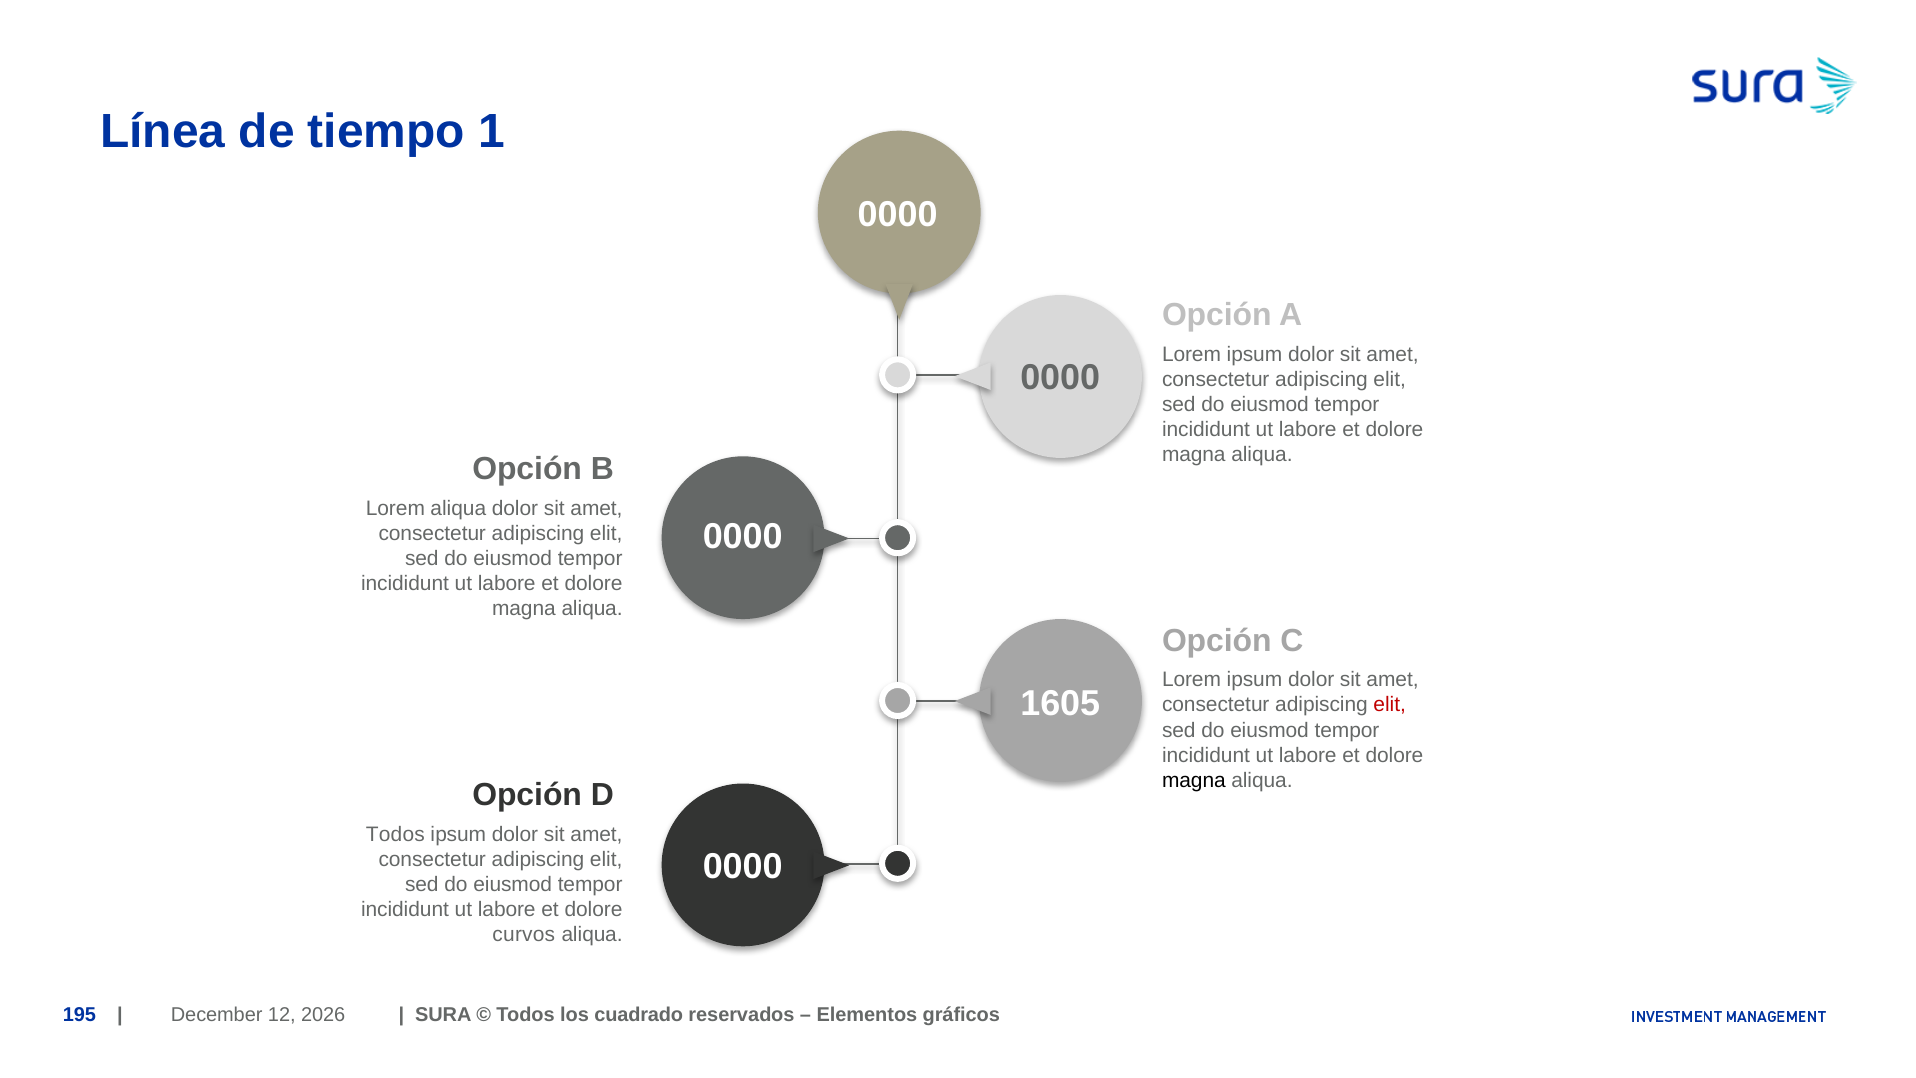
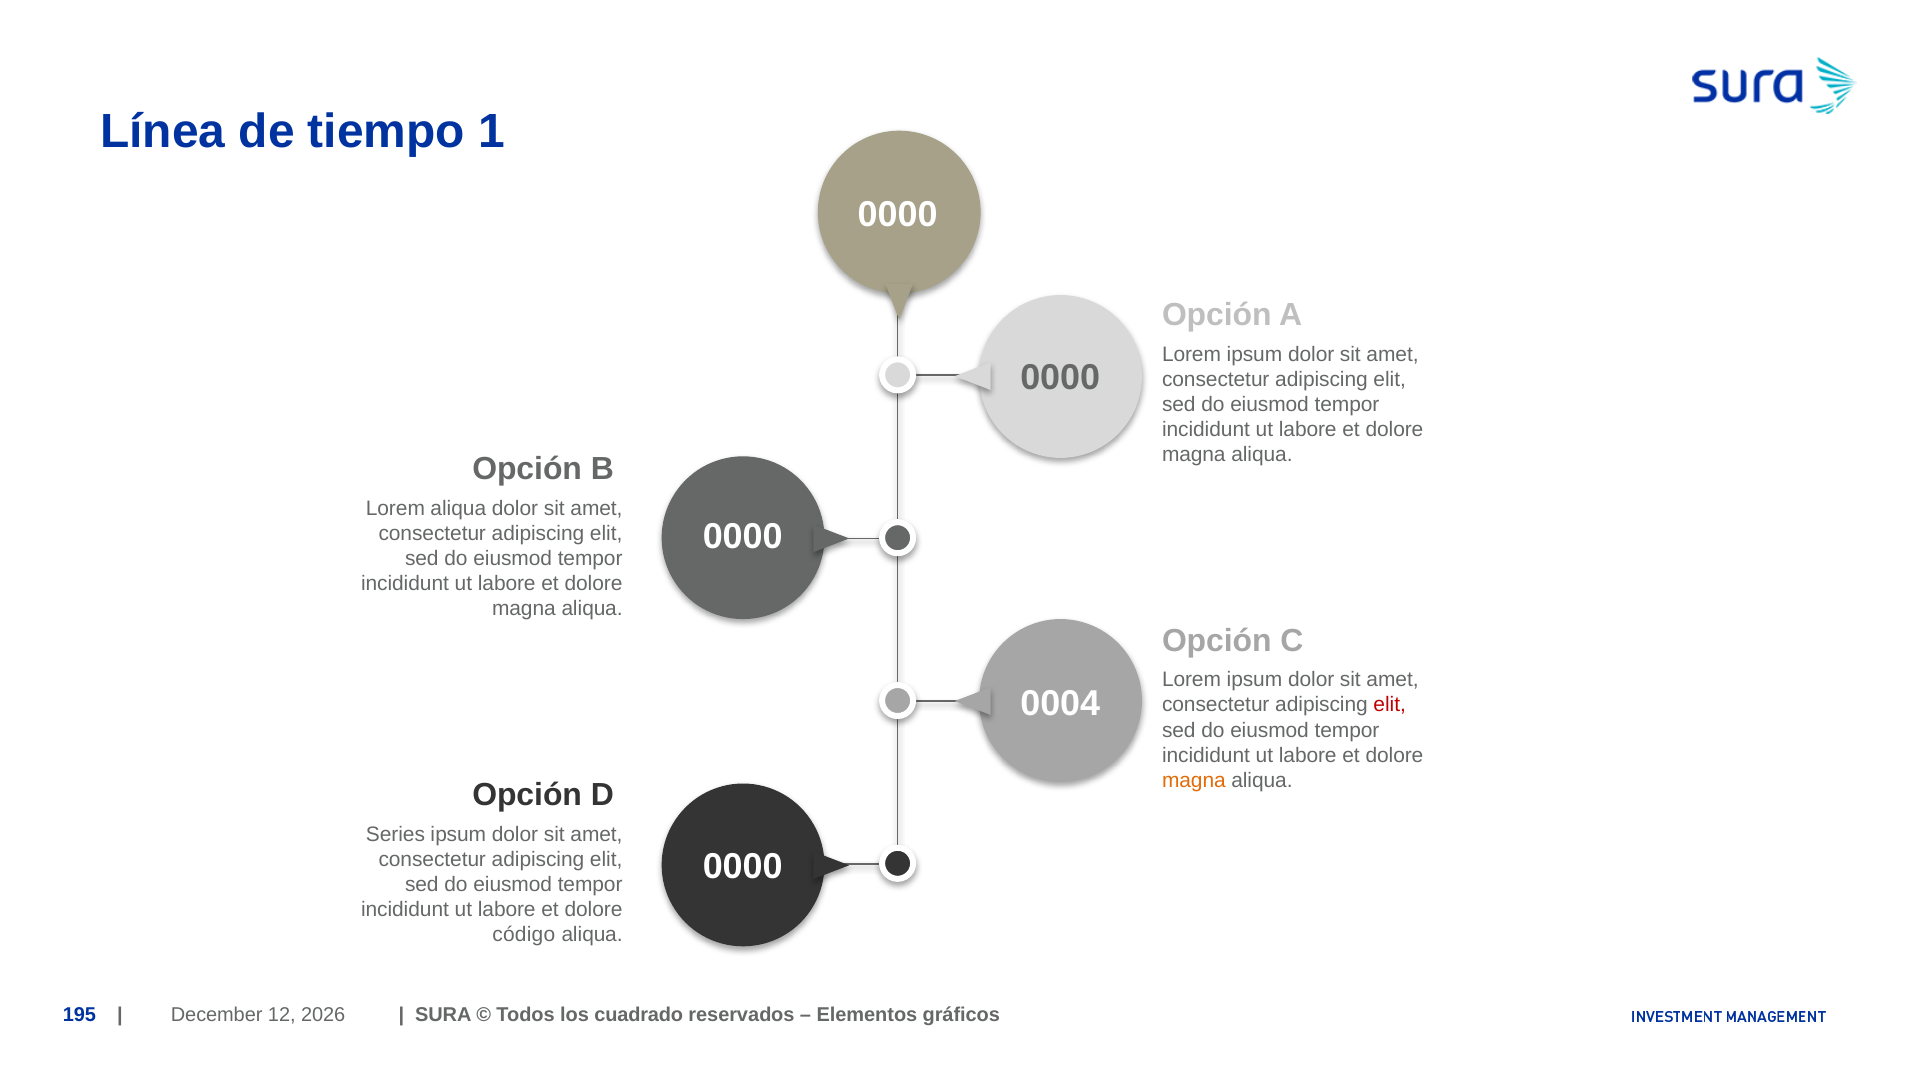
1605: 1605 -> 0004 (1060, 704)
magna colour: black -> orange (1194, 780)
Todos: Todos -> Series (395, 835)
curvos: curvos -> código (524, 935)
